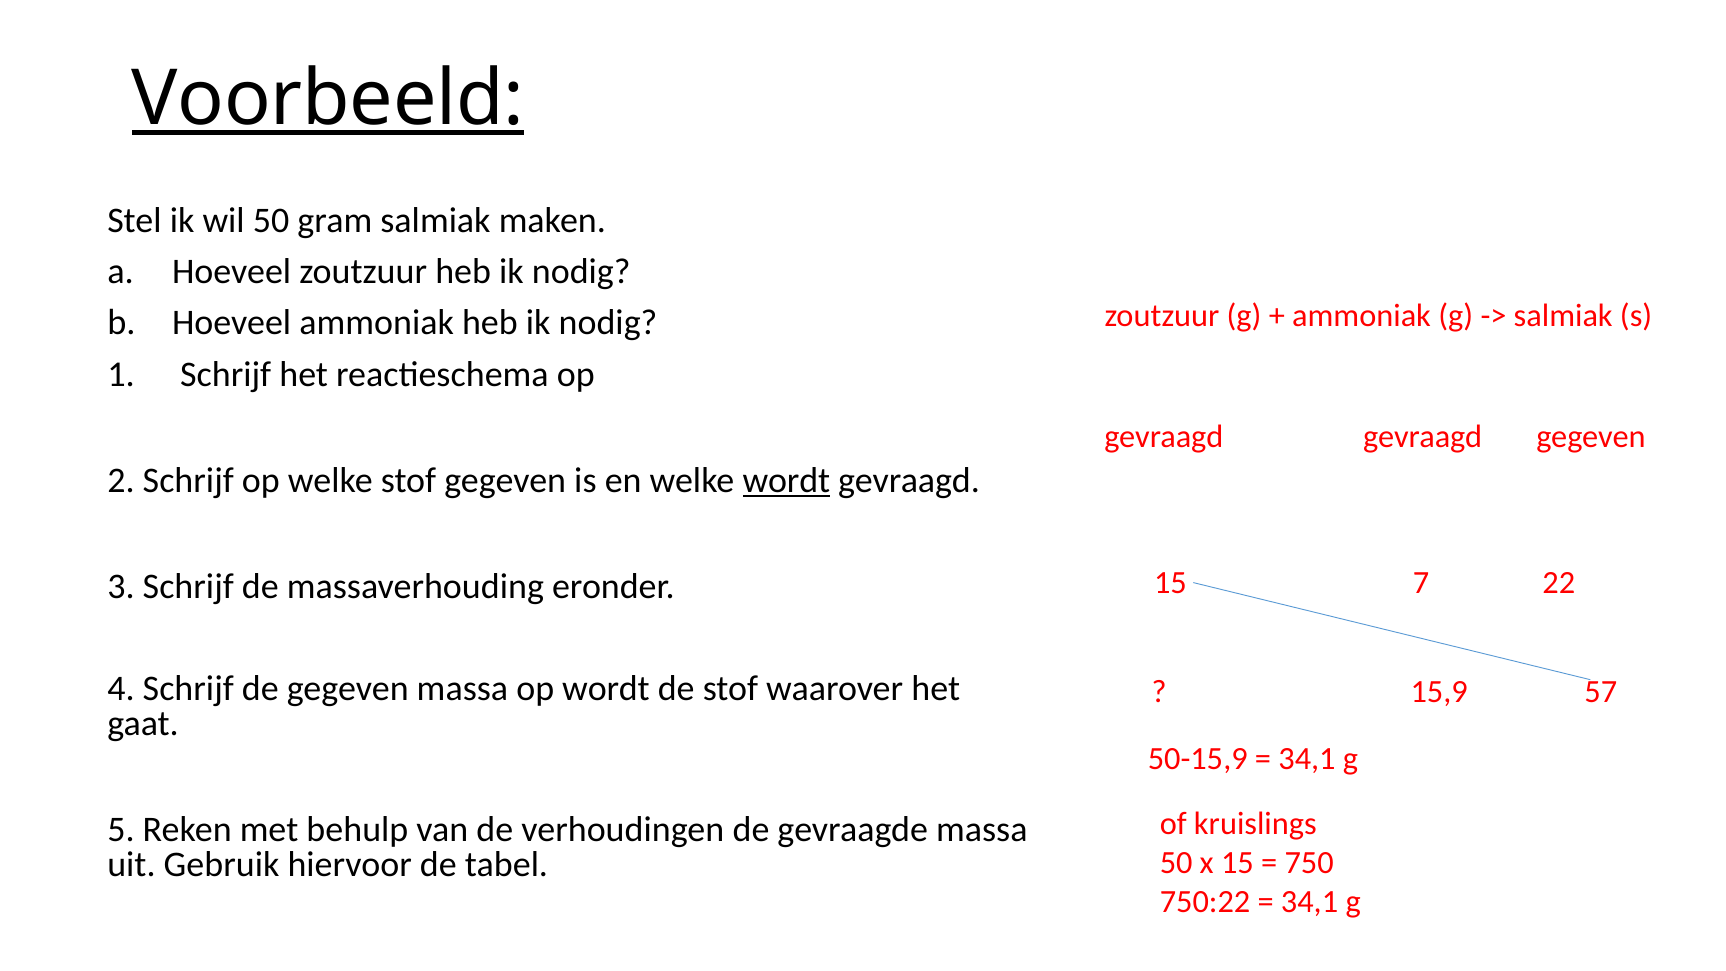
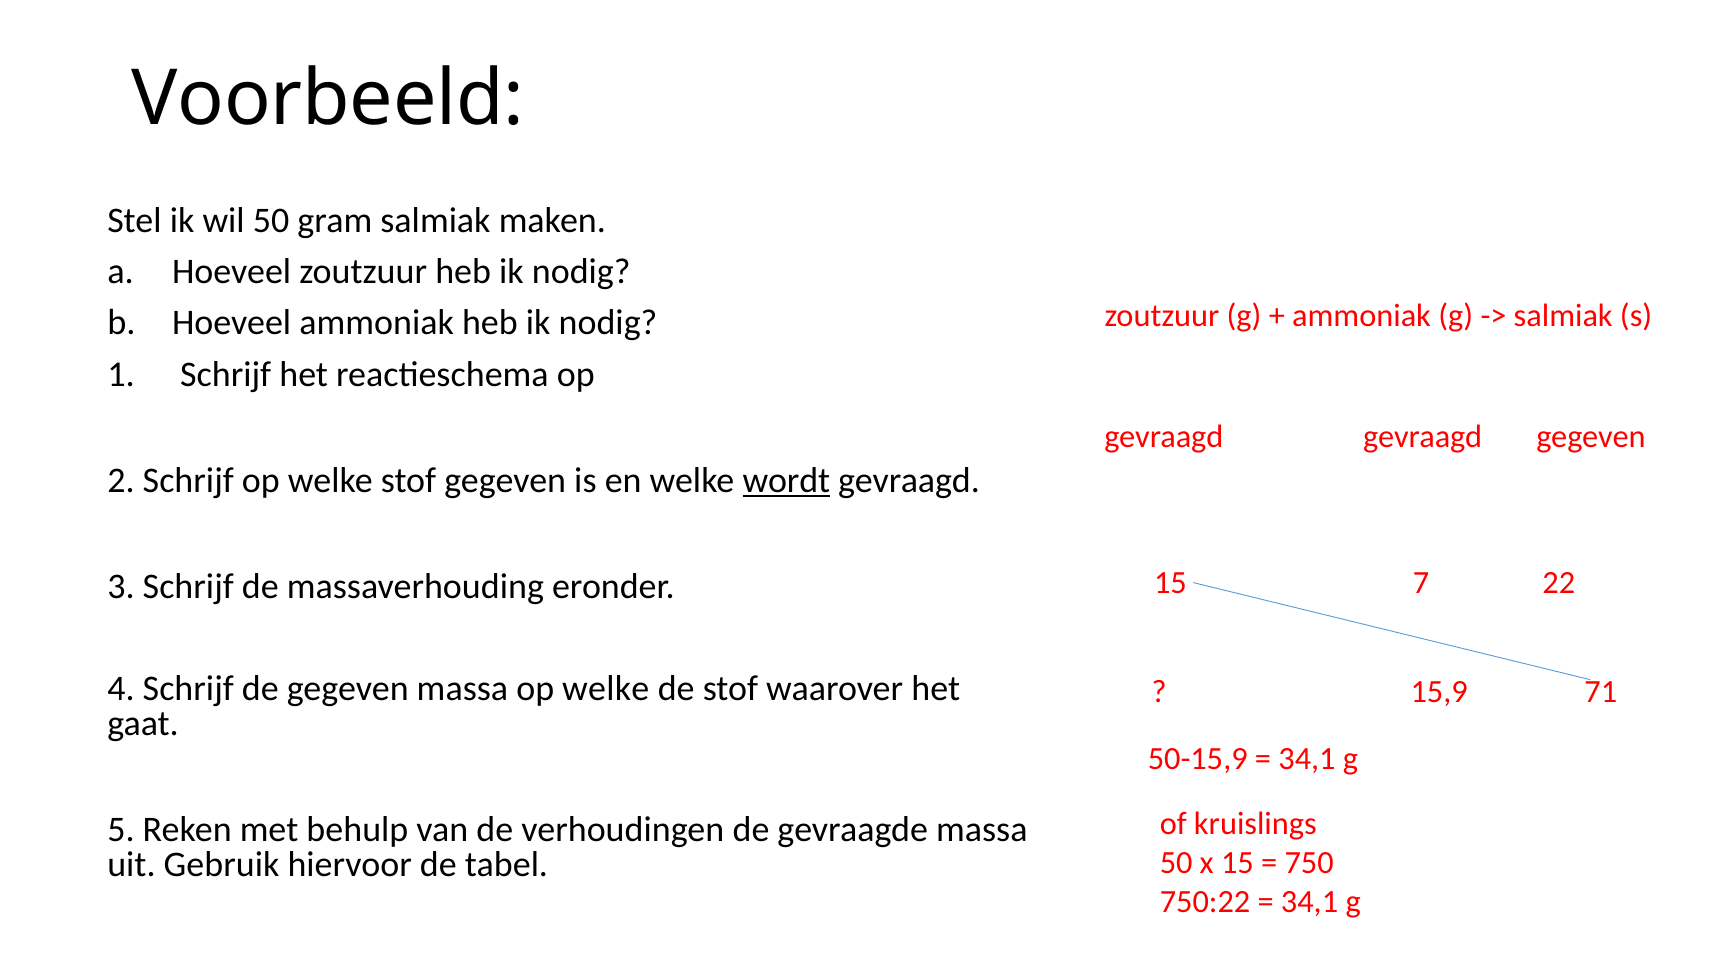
Voorbeeld underline: present -> none (328, 99)
massa op wordt: wordt -> welke (606, 689)
57: 57 -> 71 (1601, 692)
